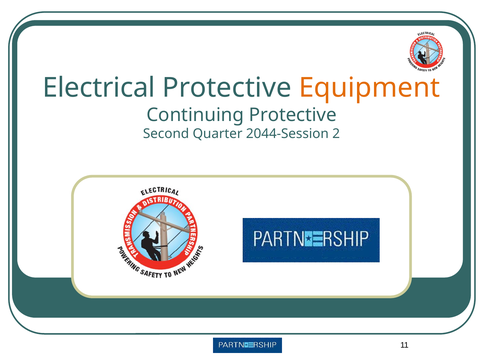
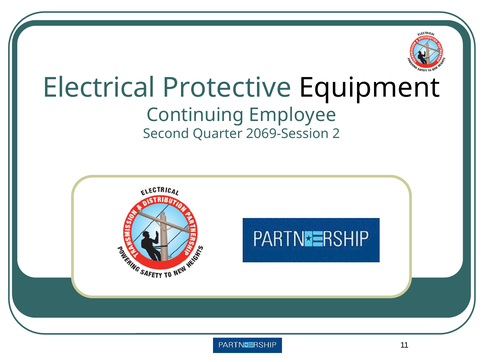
Equipment colour: orange -> black (369, 88)
Continuing Protective: Protective -> Employee (293, 115)
2044-Session: 2044-Session -> 2069-Session (287, 134)
